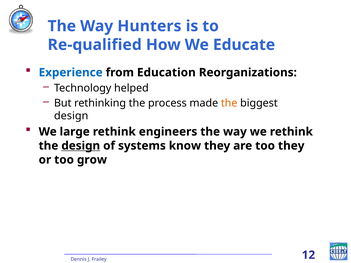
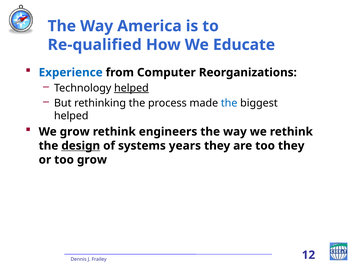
Hunters: Hunters -> America (149, 26)
from Education: Education -> Computer (166, 73)
helped underline: none -> present (131, 88)
the colour: orange -> blue (229, 103)
design: design -> helped (71, 116)
We large: large -> grow (75, 132)
know: know -> years (185, 146)
